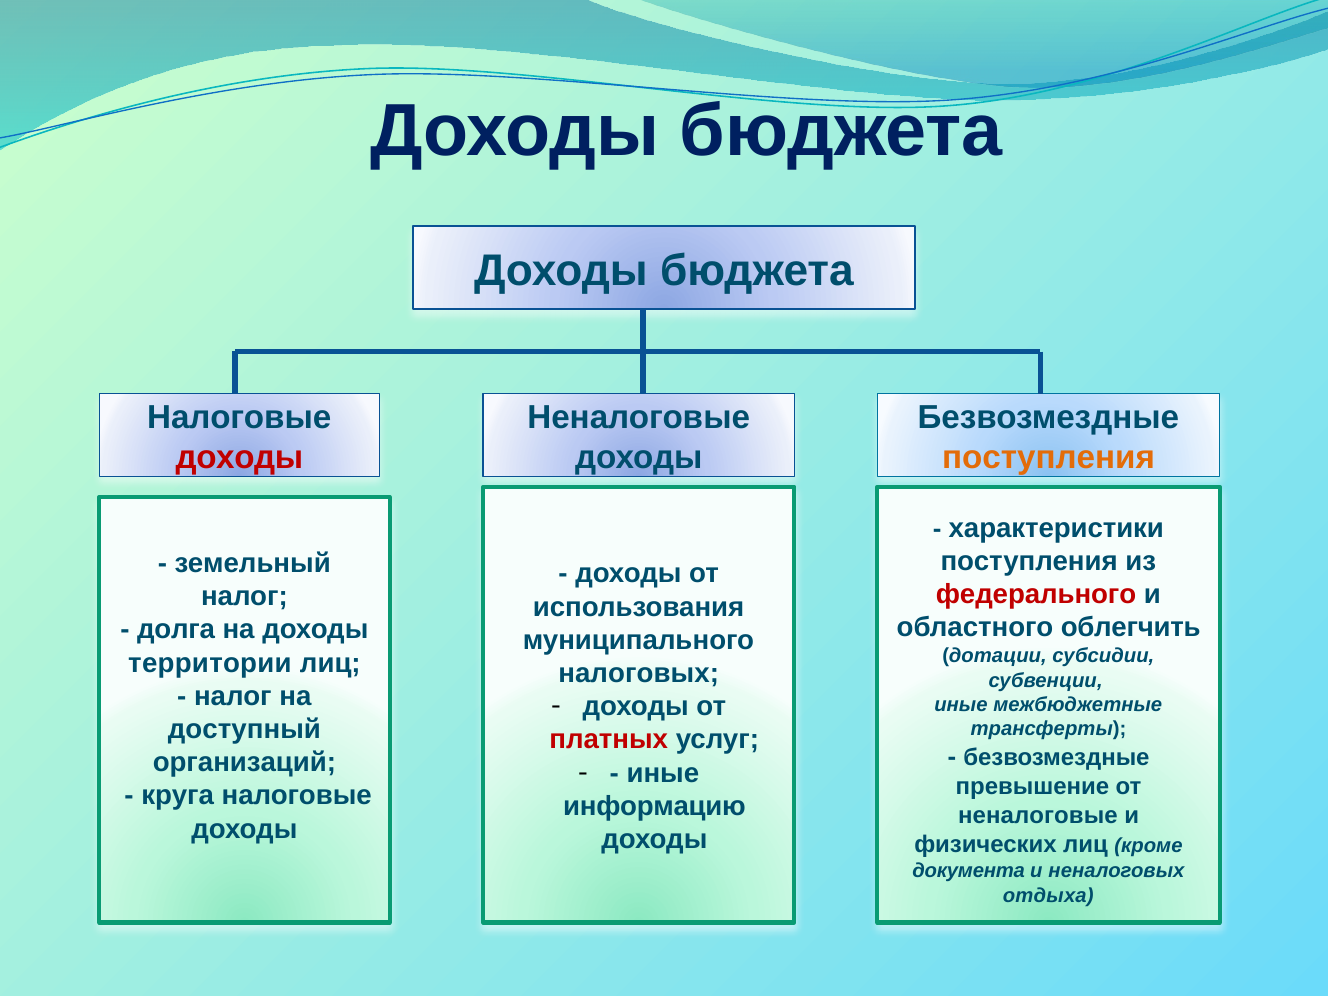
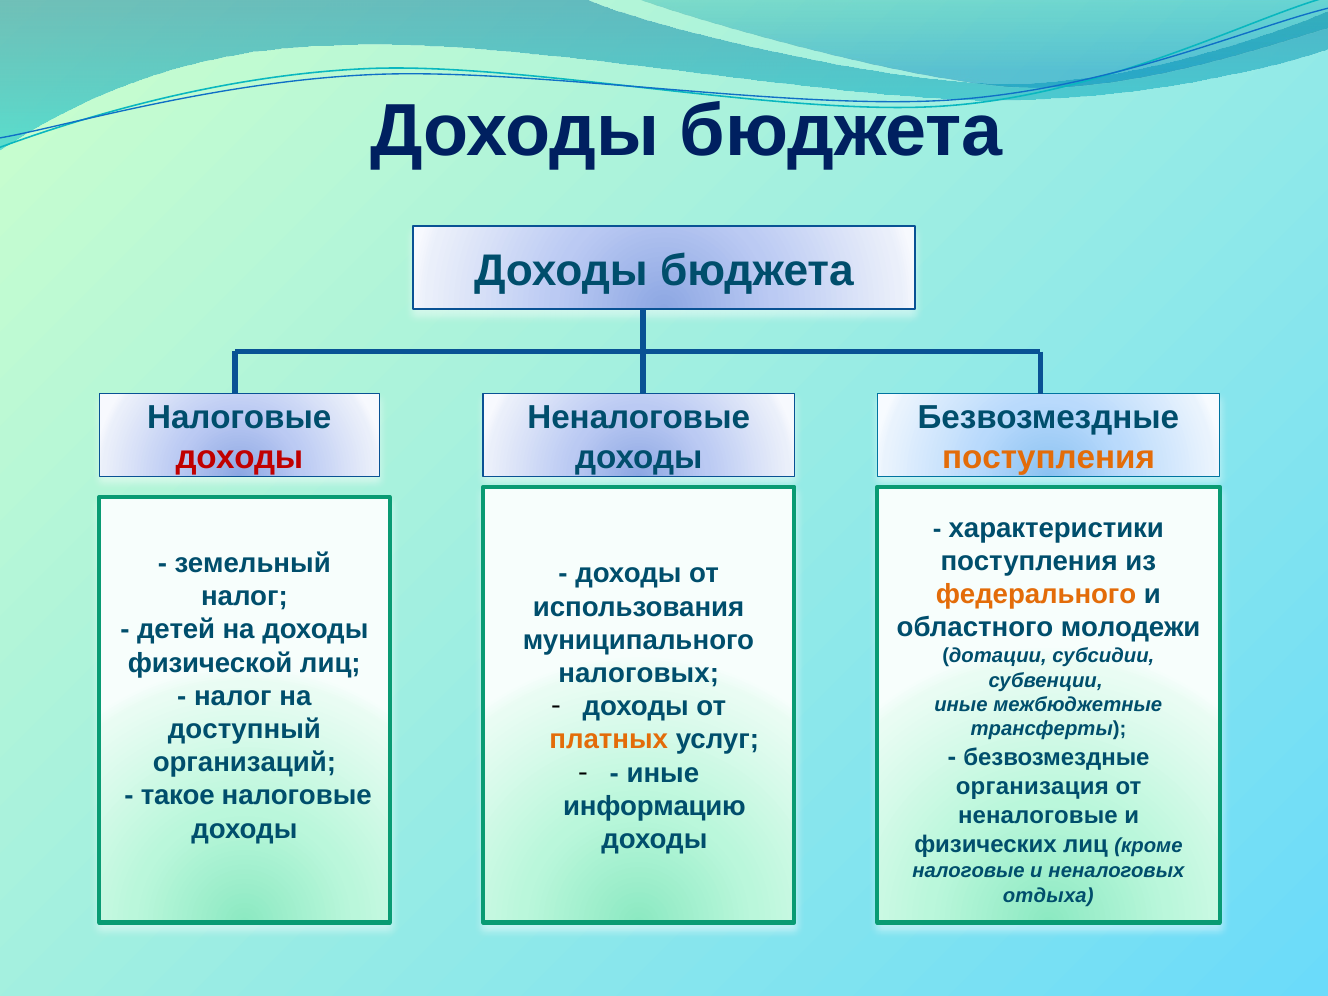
федерального colour: red -> orange (1036, 595)
облегчить: облегчить -> молодежи (1131, 628)
долга: долга -> детей (176, 630)
территории: территории -> физической (210, 663)
платных colour: red -> orange (609, 740)
превышение: превышение -> организация (1032, 787)
круга: круга -> такое (178, 796)
документа: документа -> налоговые (969, 871)
